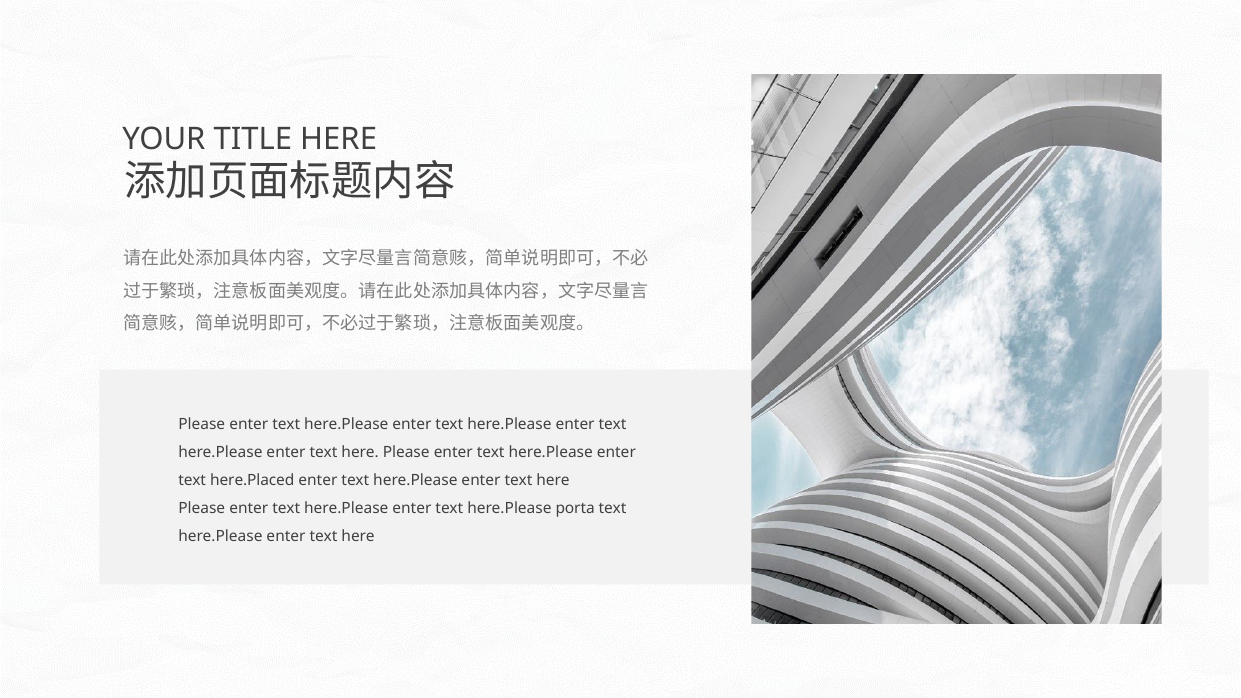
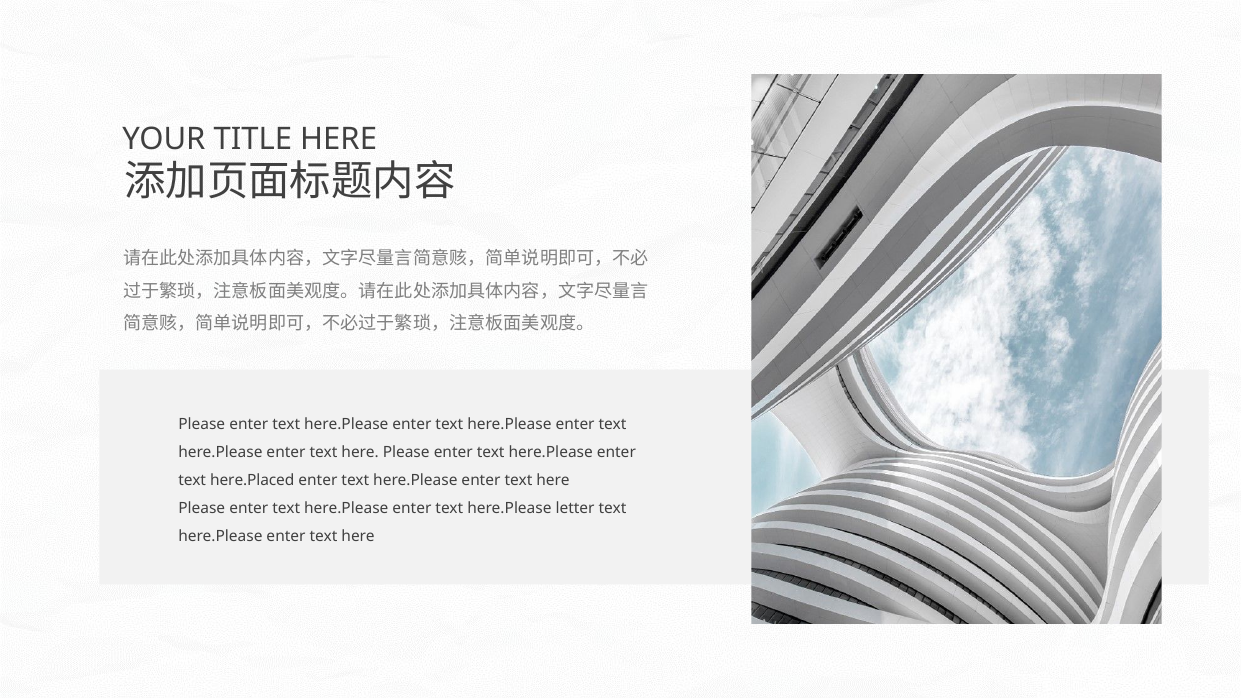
porta: porta -> letter (575, 509)
